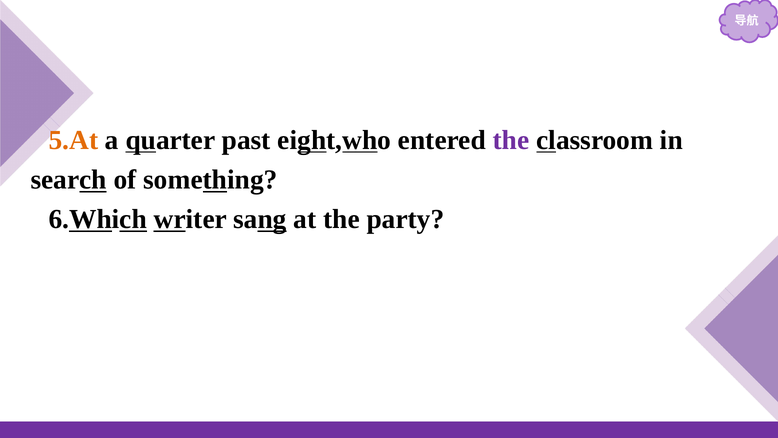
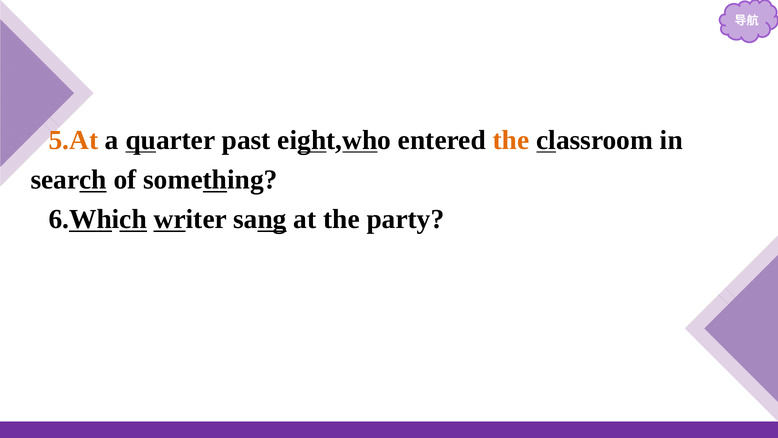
the colour: purple -> orange (511, 140)
